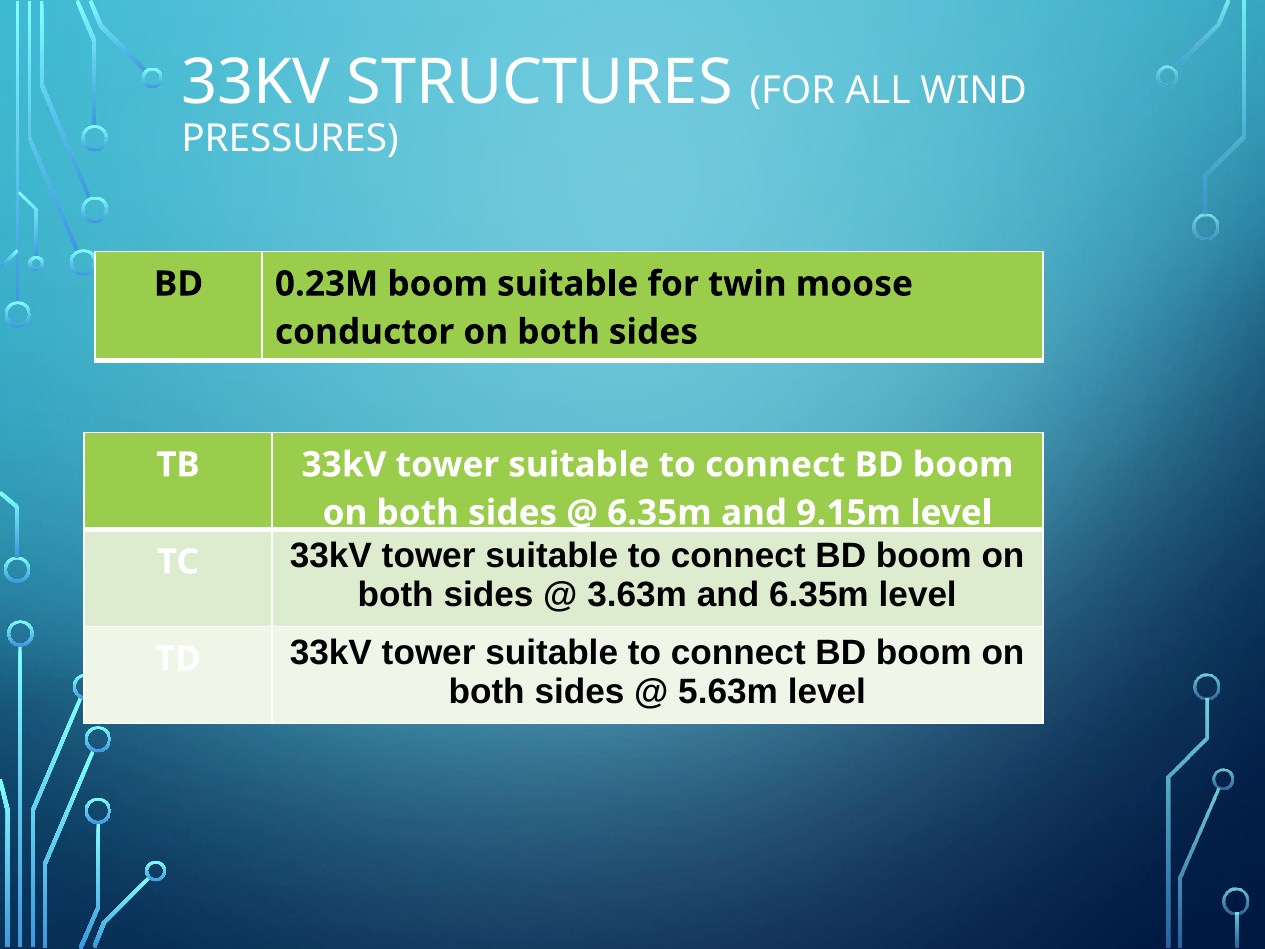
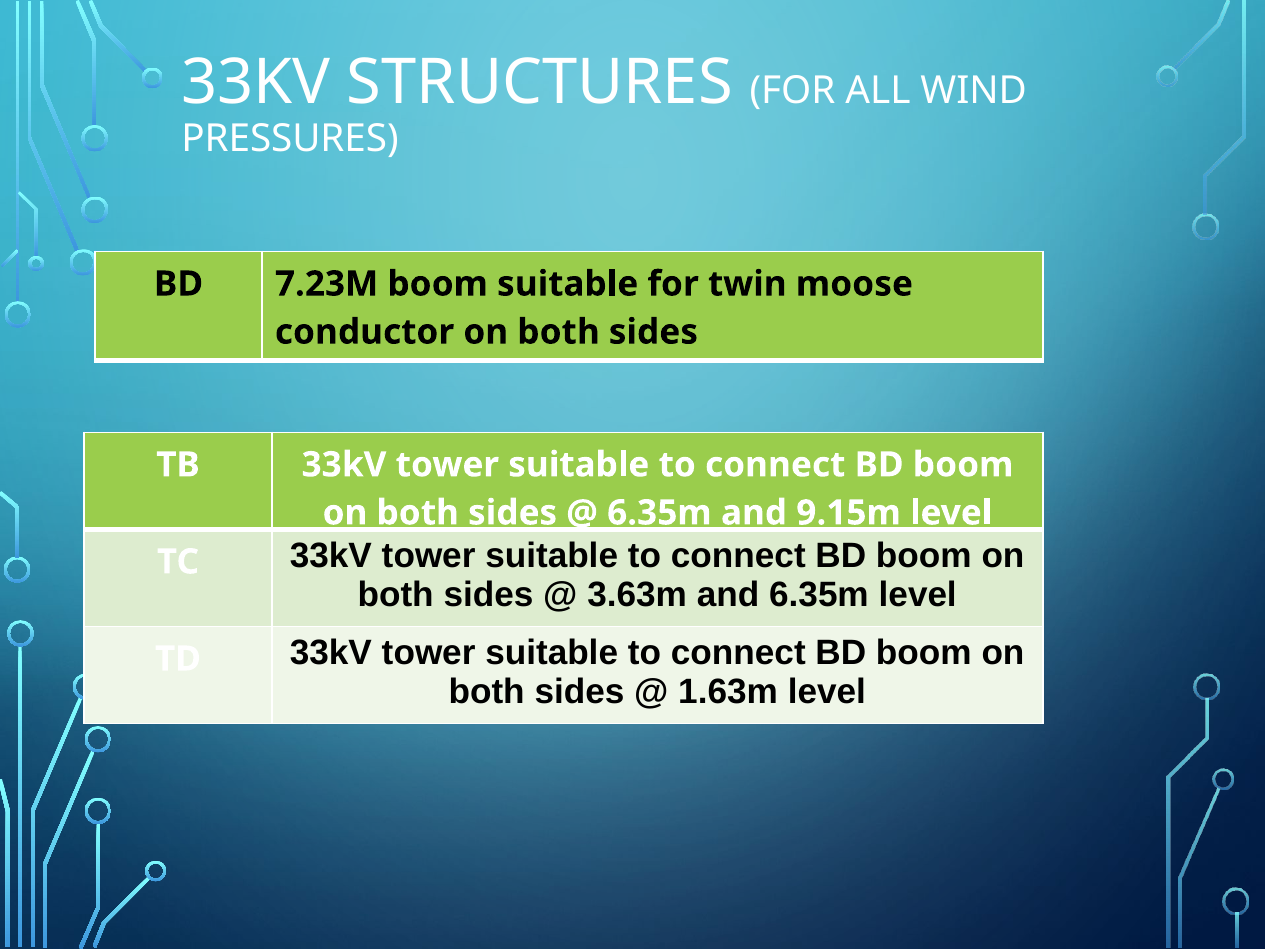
0.23M: 0.23M -> 7.23M (327, 284)
5.63m: 5.63m -> 1.63m (728, 692)
